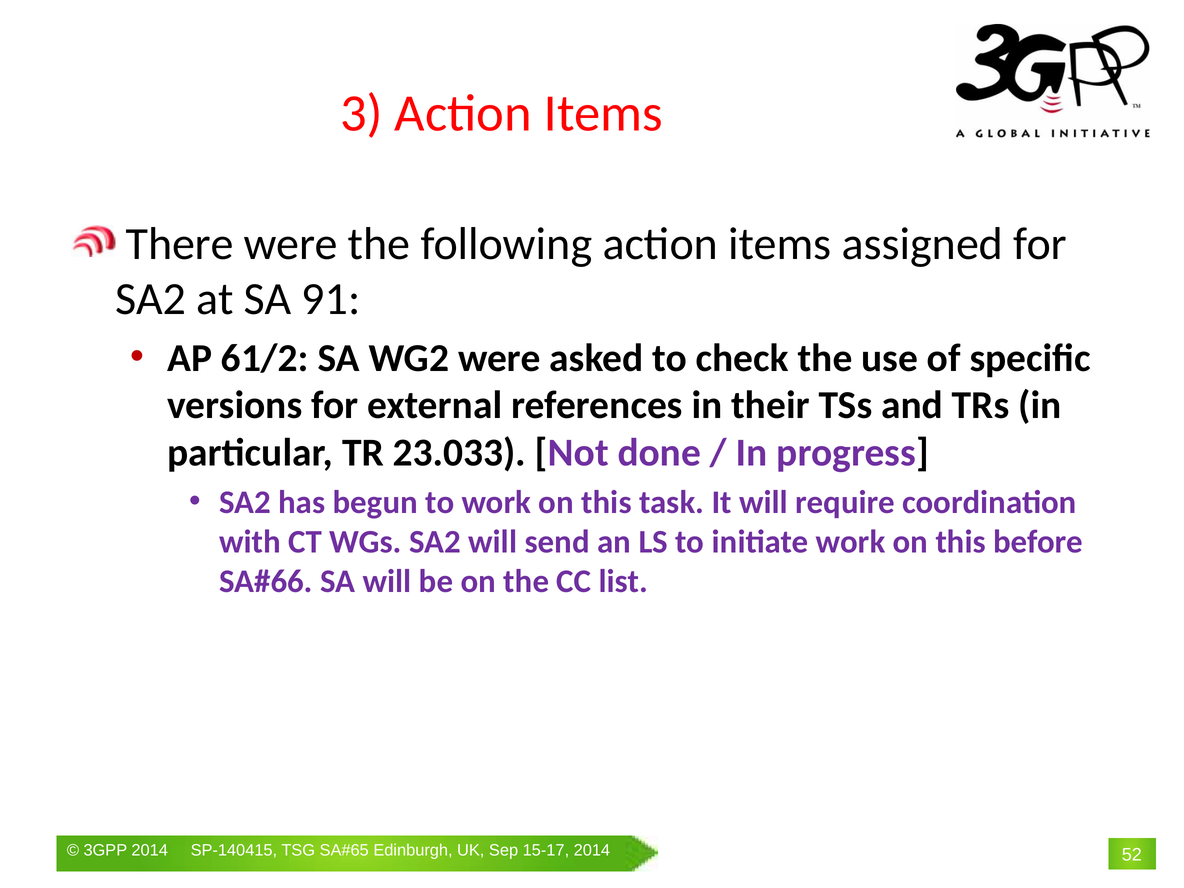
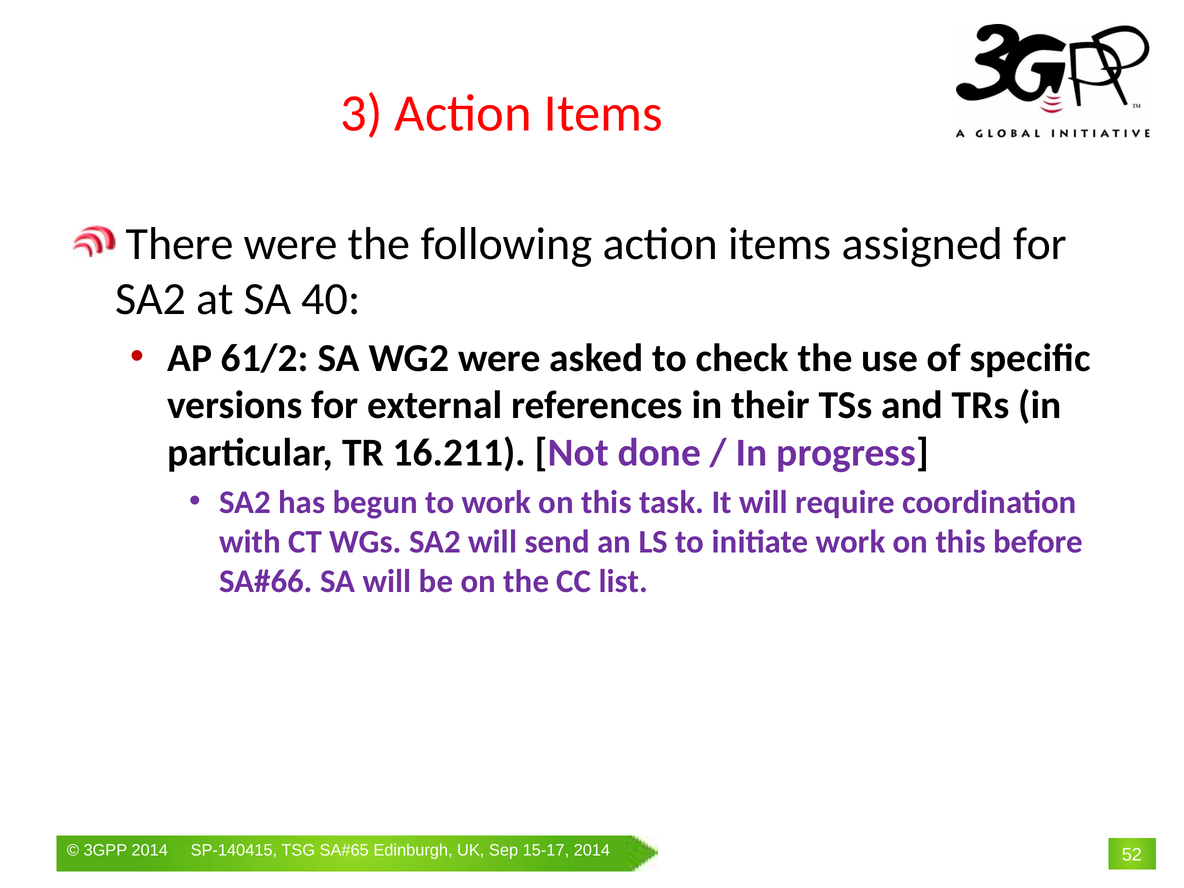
91: 91 -> 40 (331, 299)
23.033: 23.033 -> 16.211 (459, 453)
